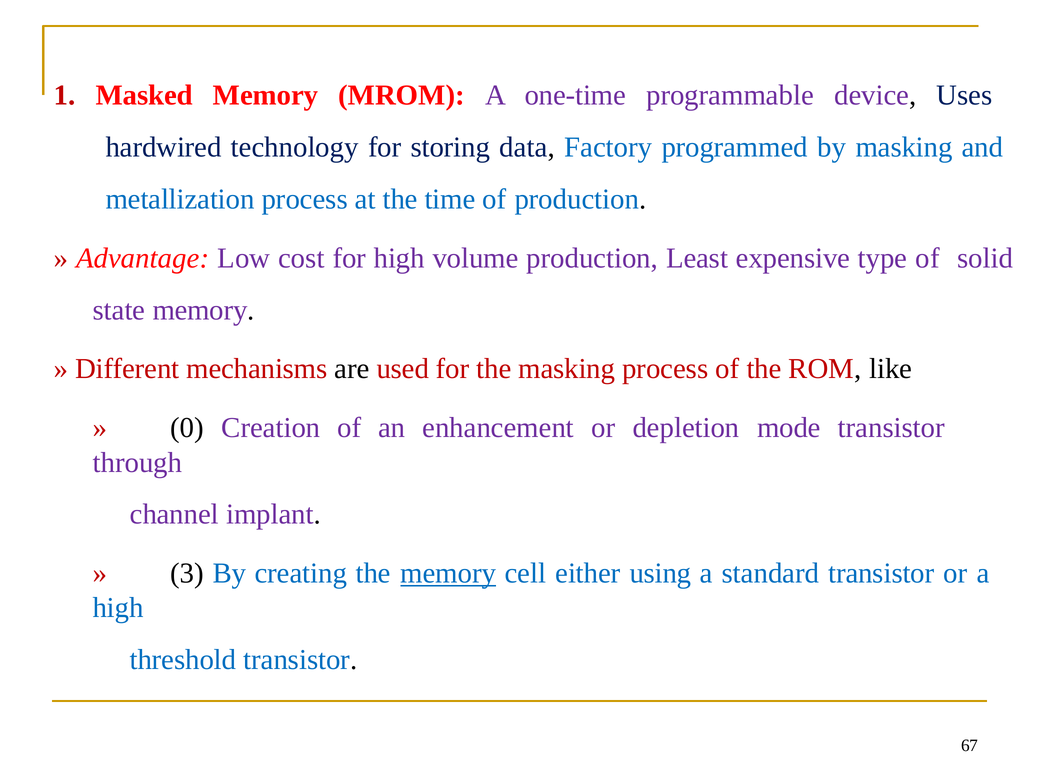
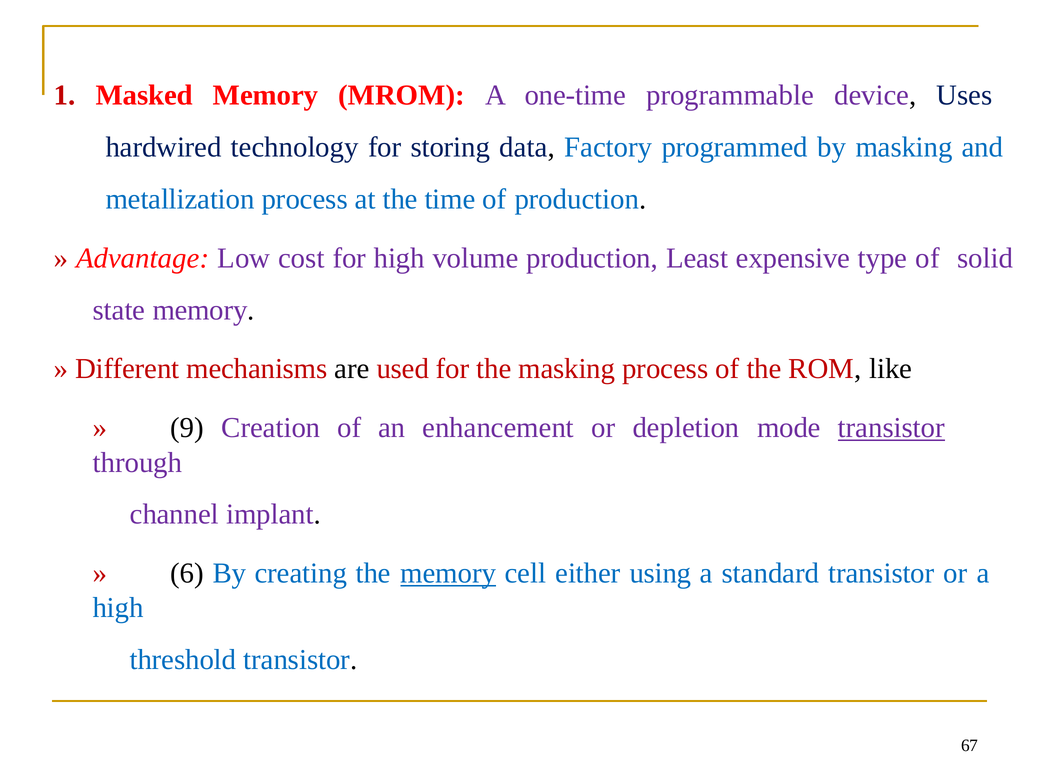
0: 0 -> 9 (187, 428)
transistor underline: none -> present (891, 428)
3: 3 -> 6 (187, 573)
